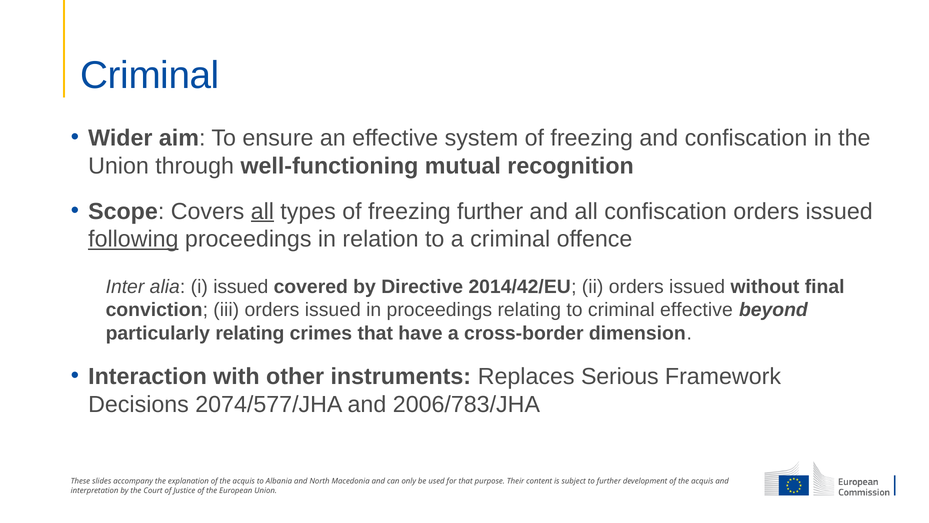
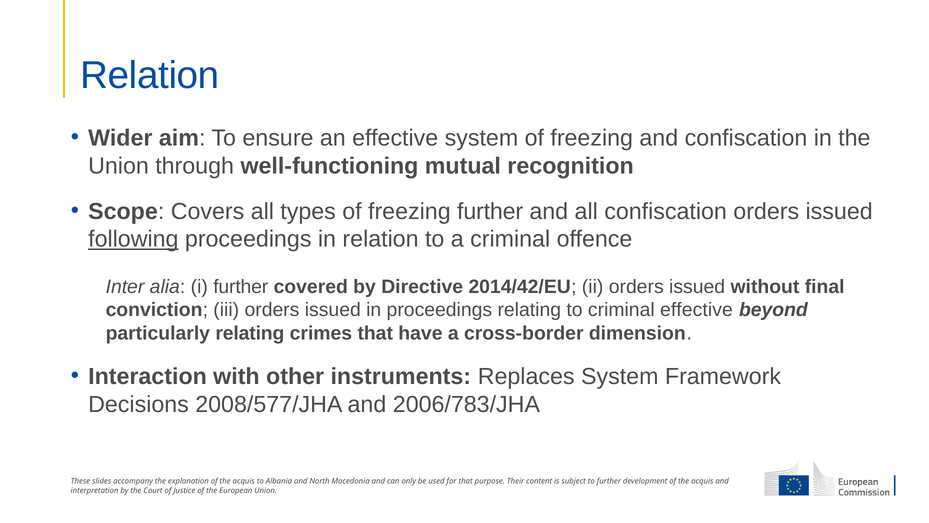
Criminal: Criminal -> Relation (150, 75)
all underline: present -> none (262, 211)
i issued: issued -> further (241, 287)
Replaces Serious: Serious -> System (620, 376)
2074/577/JHA: 2074/577/JHA -> 2008/577/JHA (269, 404)
